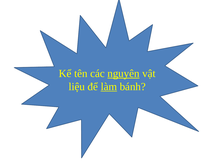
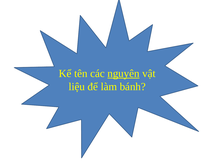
làm underline: present -> none (109, 87)
